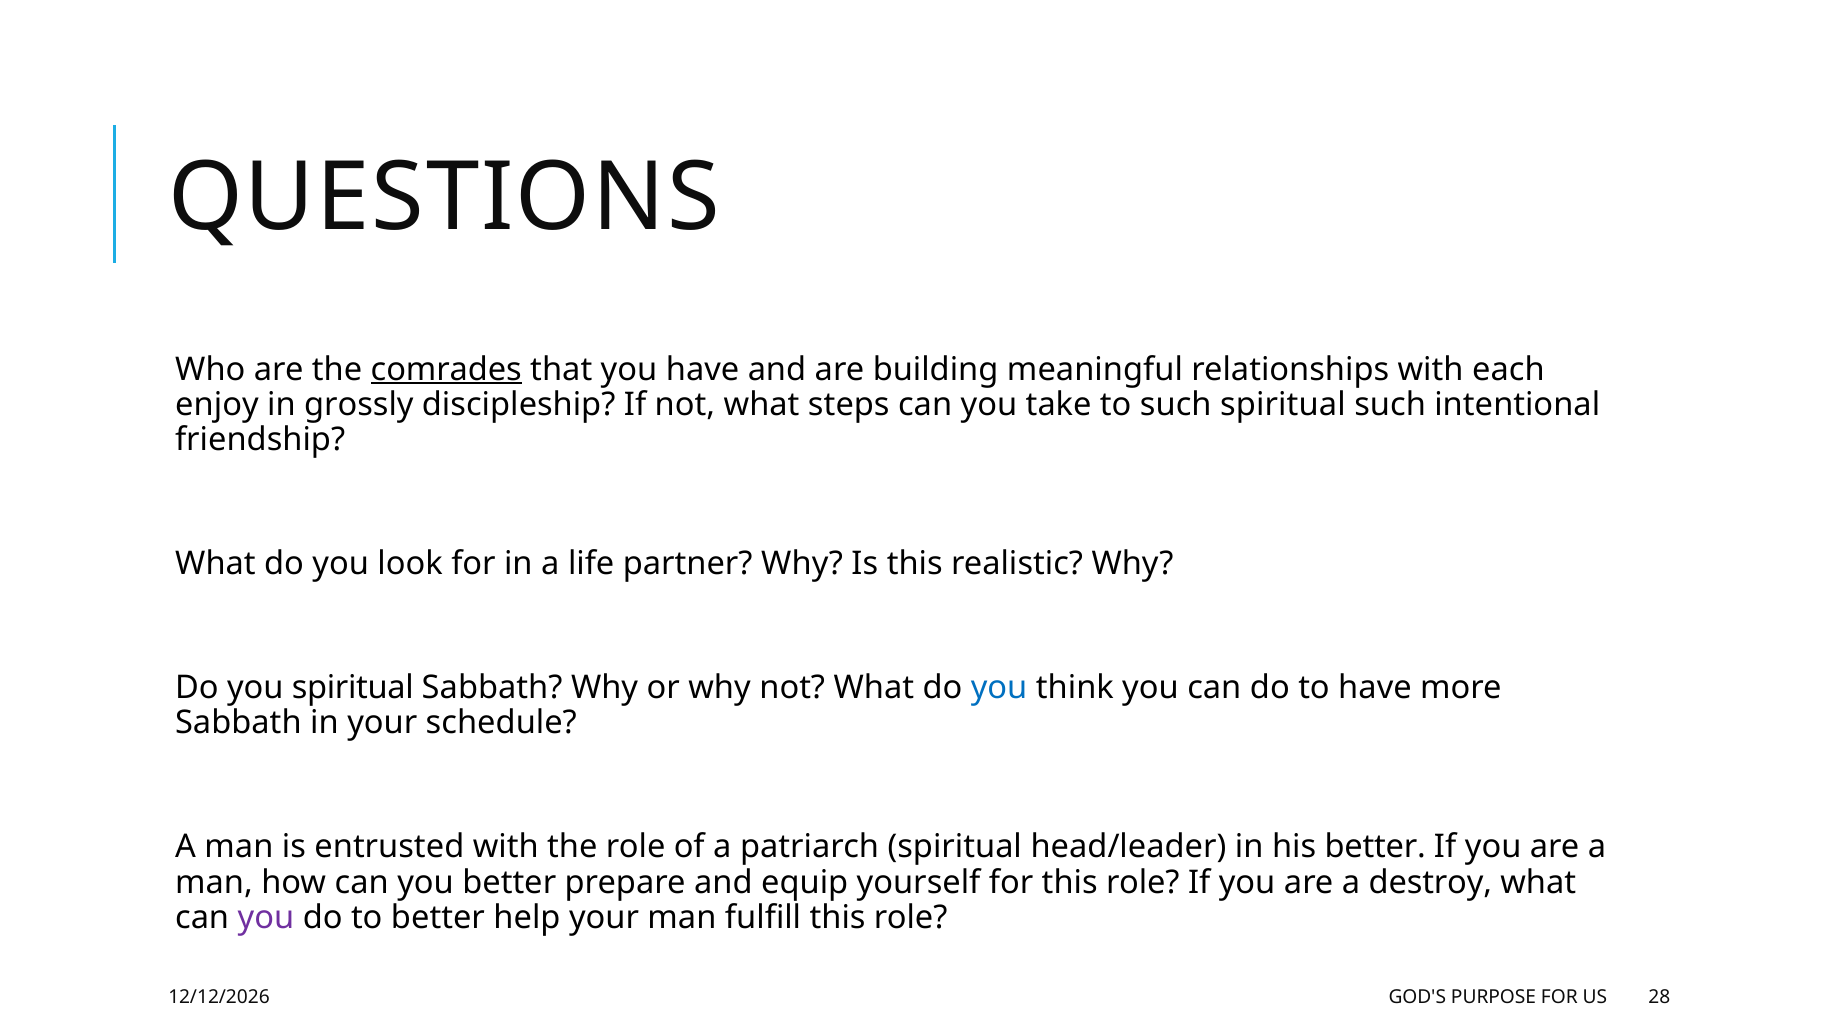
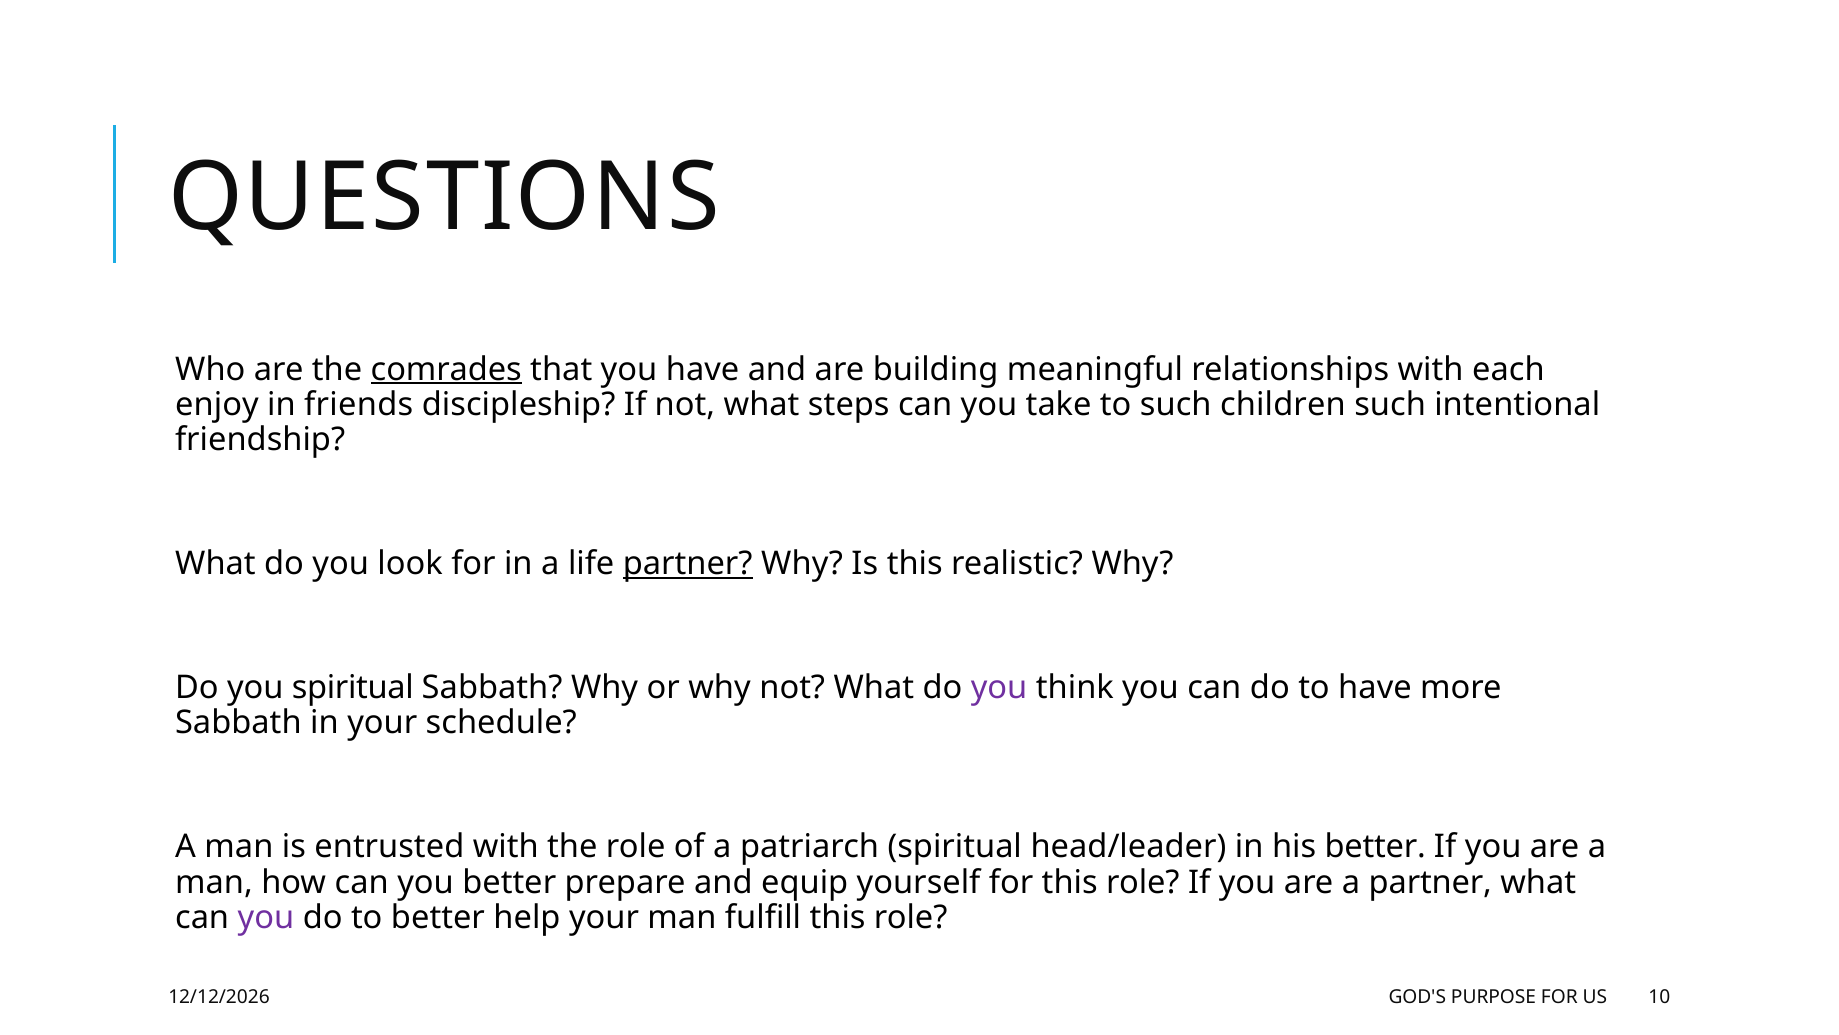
grossly: grossly -> friends (359, 404)
such spiritual: spiritual -> children (1283, 404)
partner underline: none -> present (688, 564)
you colour: blue -> purple (999, 688)
a destroy: destroy -> partner (1430, 882)
28: 28 -> 10 (1659, 997)
